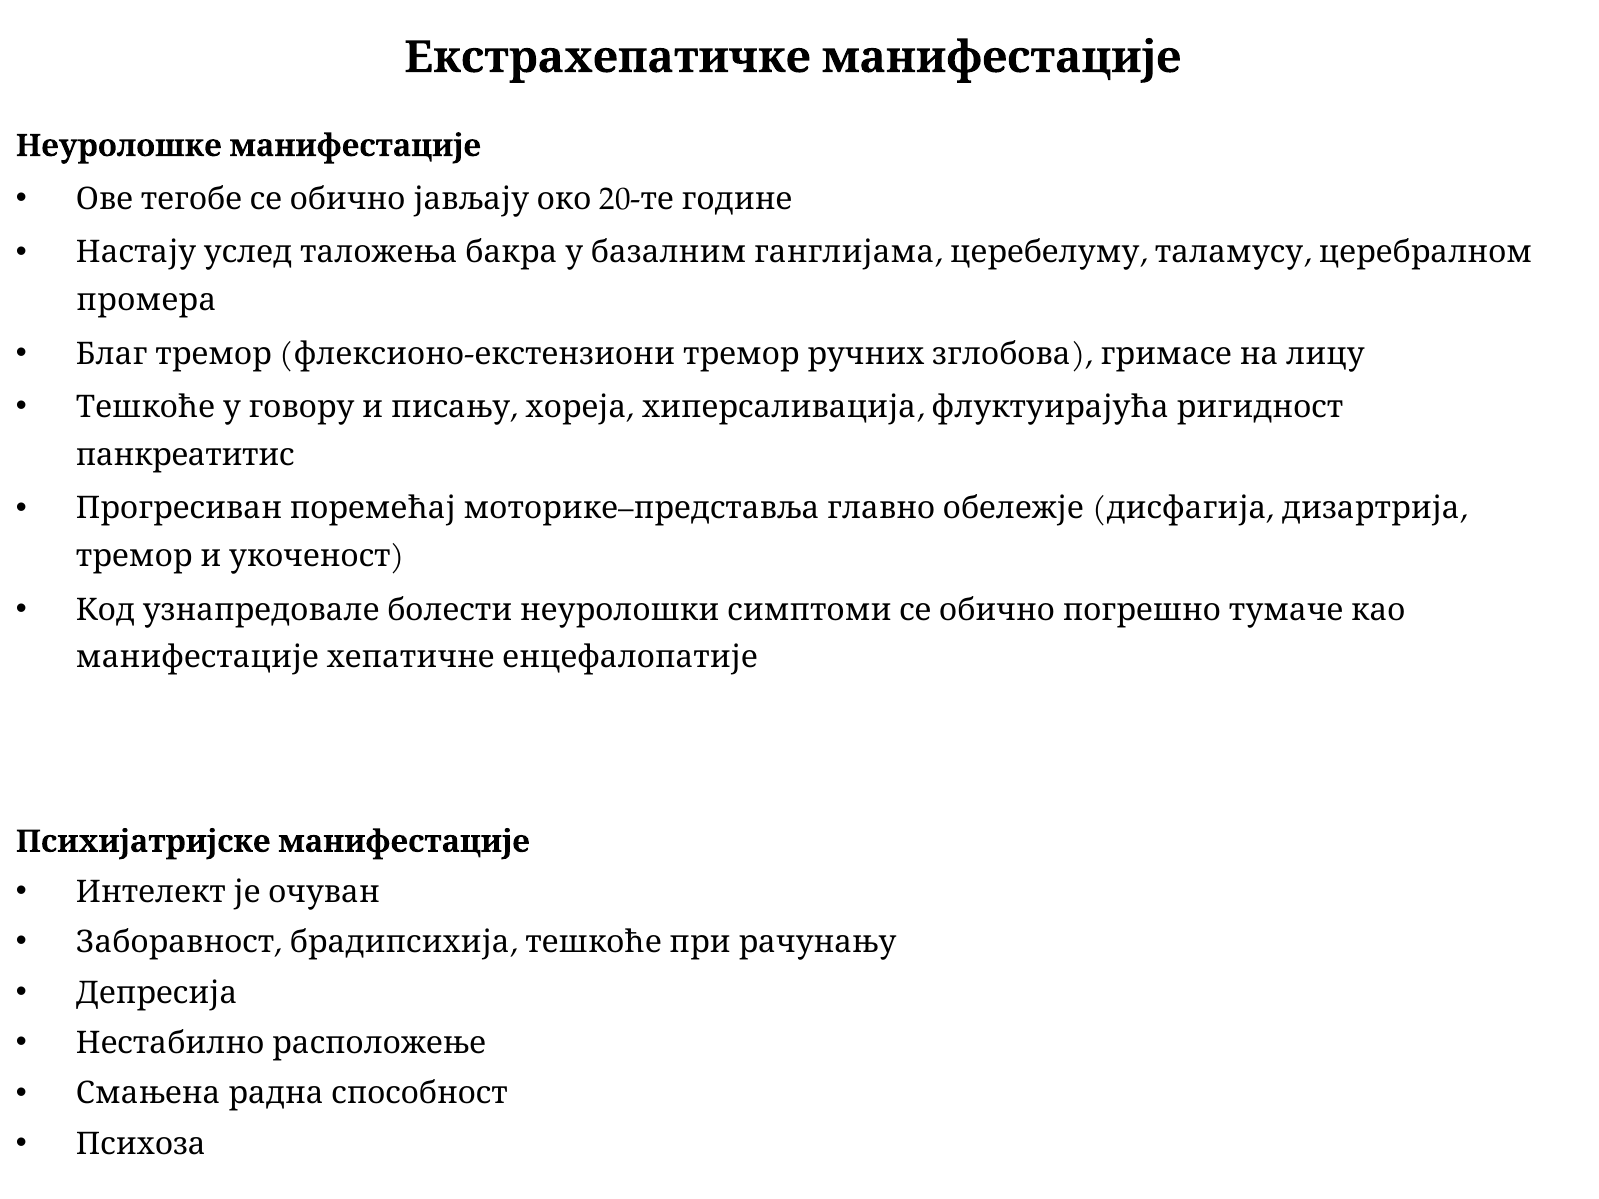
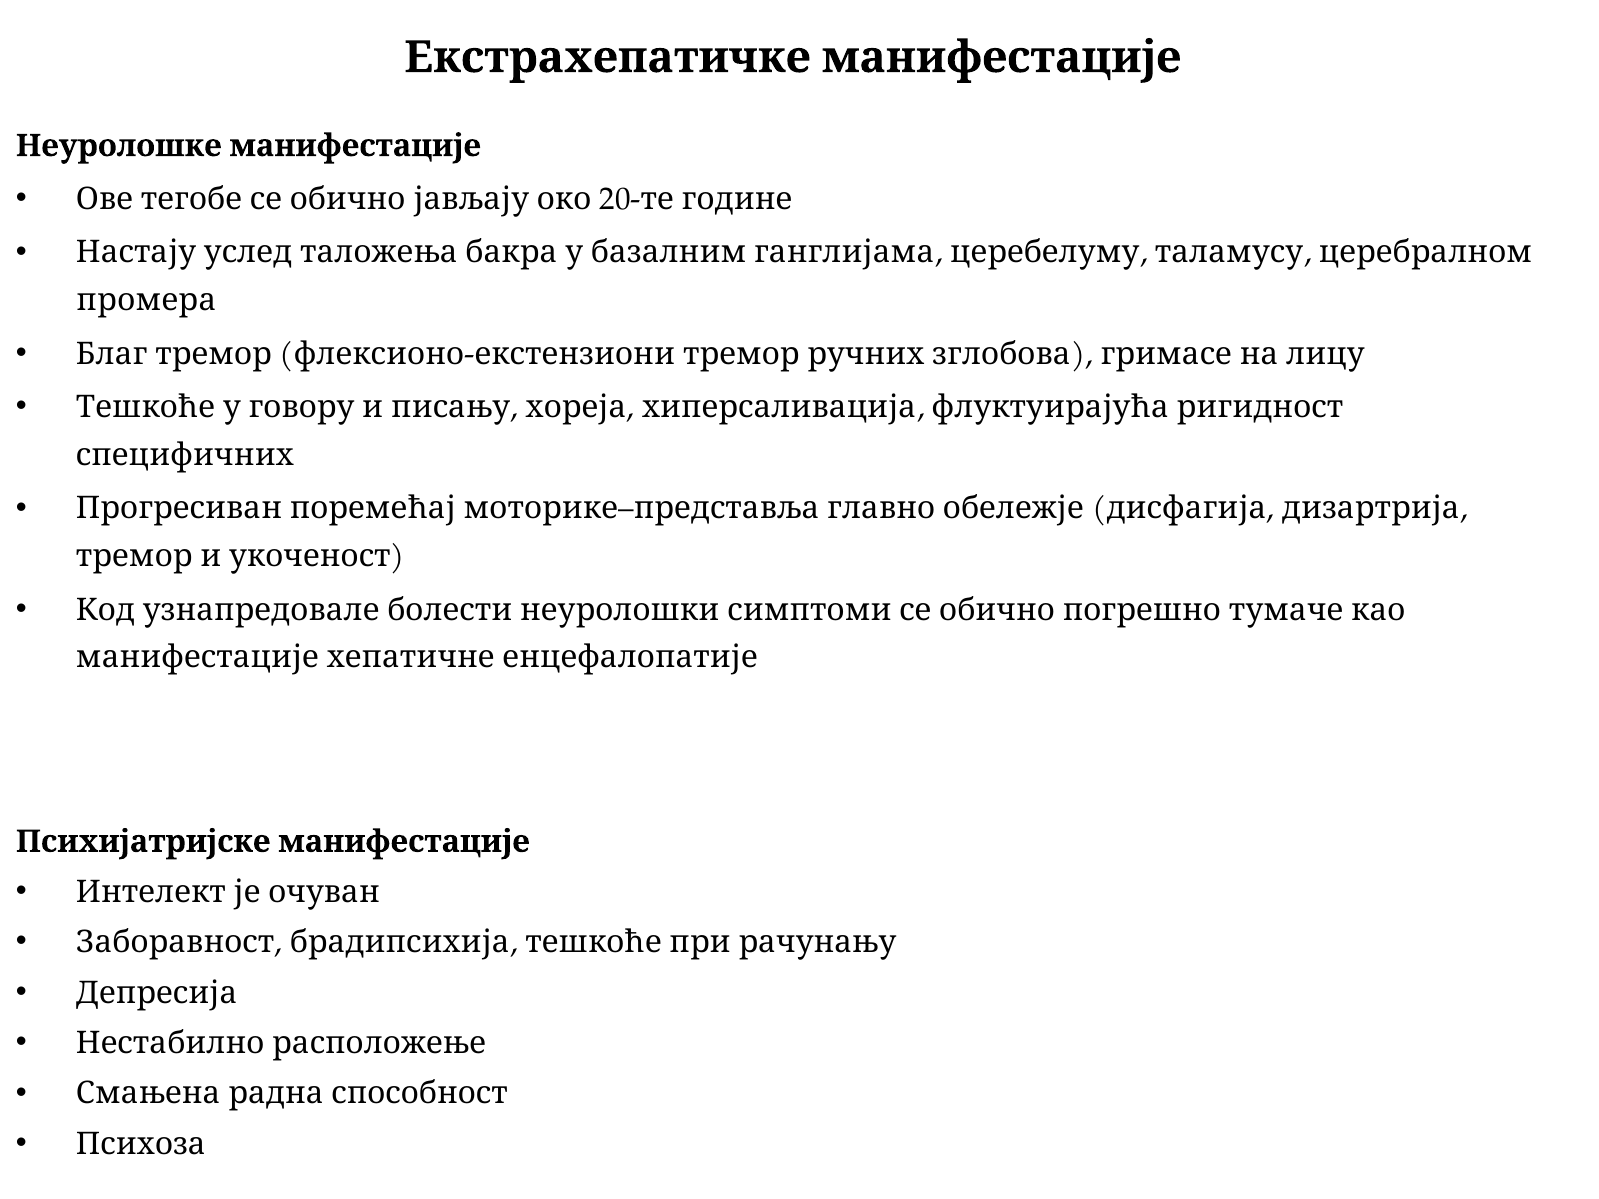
панкреатитис: панкреатитис -> специфичних (185, 455)
